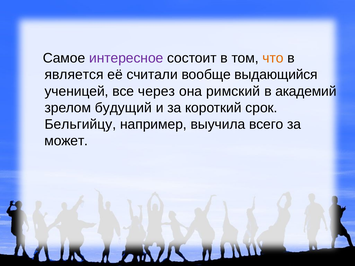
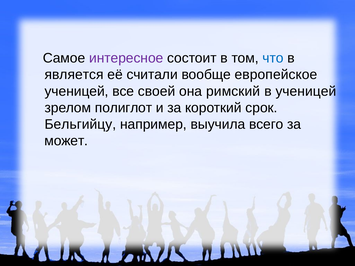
что colour: orange -> blue (273, 58)
выдающийся: выдающийся -> европейское (276, 75)
через: через -> своей (157, 91)
в академий: академий -> ученицей (306, 91)
будущий: будущий -> полиглот (123, 108)
